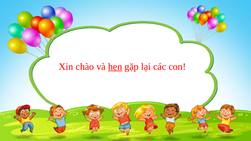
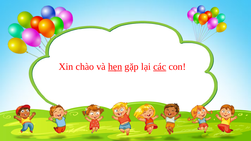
các underline: none -> present (160, 67)
